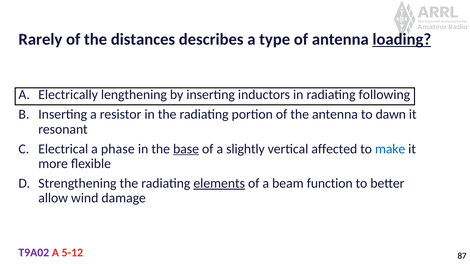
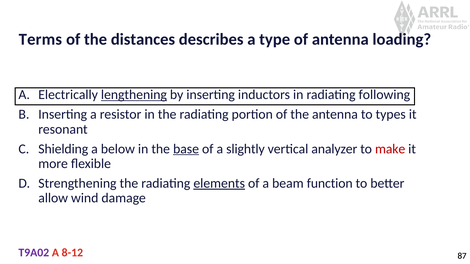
Rarely: Rarely -> Terms (40, 40)
loading underline: present -> none (402, 40)
lengthening underline: none -> present (134, 95)
dawn: dawn -> types (391, 115)
Electrical: Electrical -> Shielding (63, 149)
phase: phase -> below (118, 149)
affected: affected -> analyzer (334, 149)
make colour: blue -> red (390, 149)
5-12: 5-12 -> 8-12 (72, 253)
